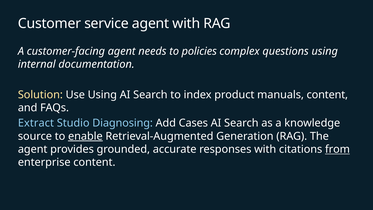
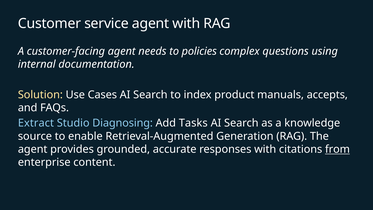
Use Using: Using -> Cases (102, 95)
manuals content: content -> accepts (327, 95)
Cases: Cases -> Tasks (193, 123)
enable underline: present -> none (85, 136)
